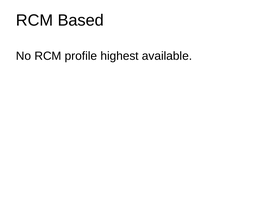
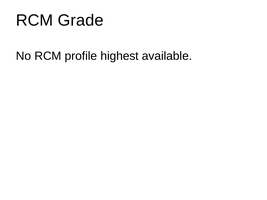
Based: Based -> Grade (81, 20)
